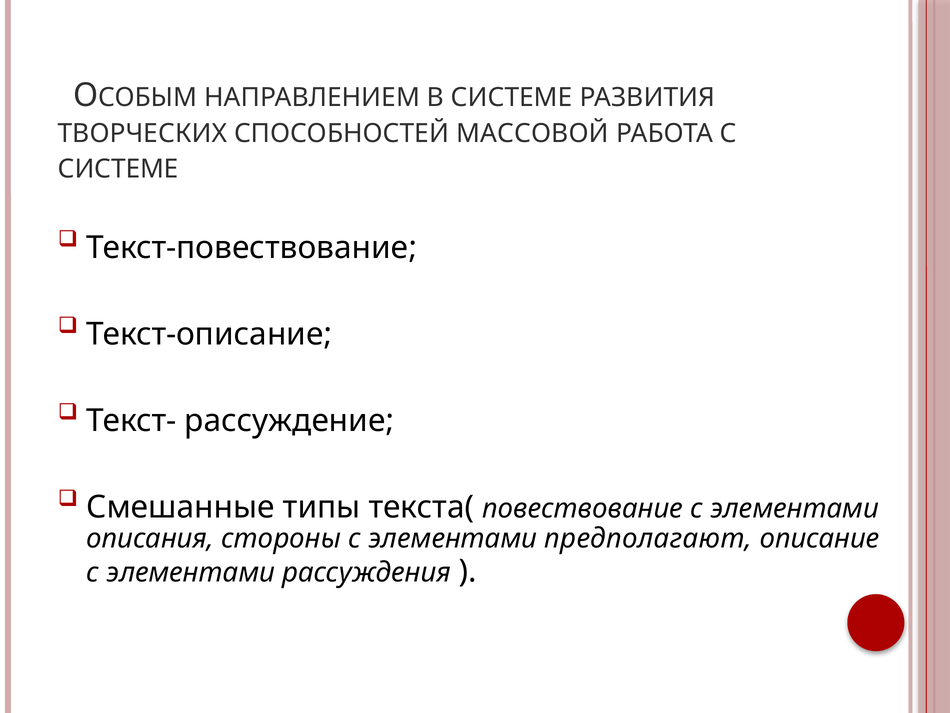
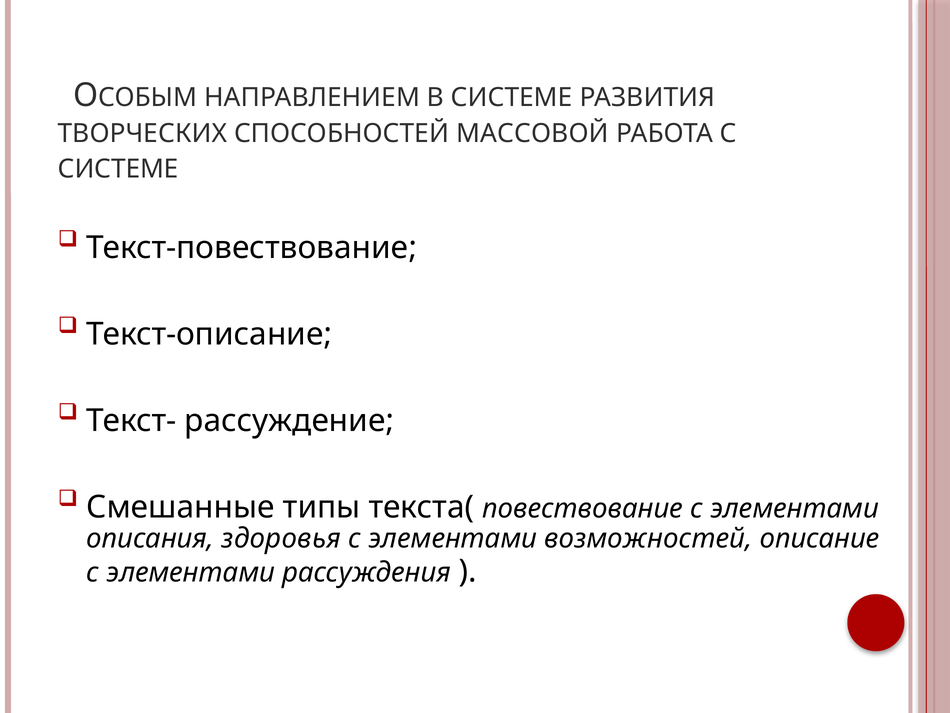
стороны: стороны -> здоровья (281, 538)
предполагают: предполагают -> возможностей (648, 538)
